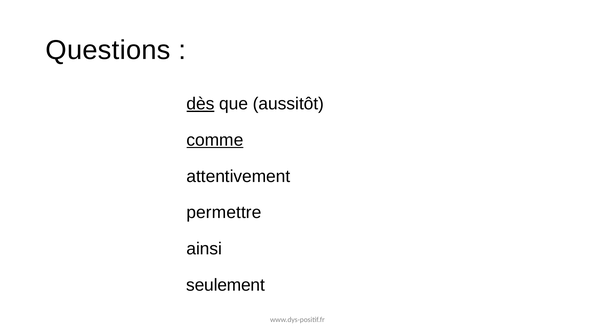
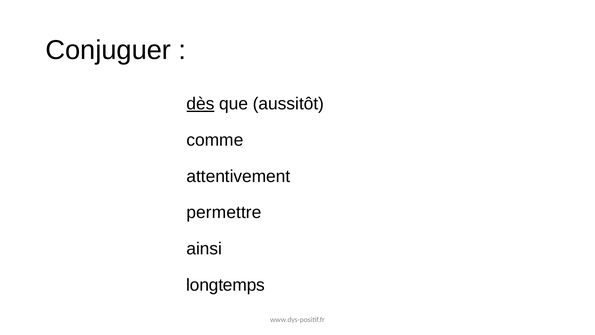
Questions: Questions -> Conjuguer (108, 50)
comme underline: present -> none (215, 140)
seulement: seulement -> longtemps (226, 285)
